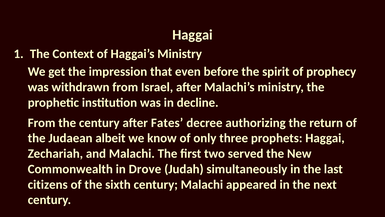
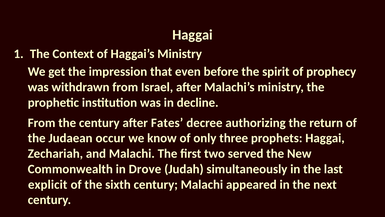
albeit: albeit -> occur (110, 138)
citizens: citizens -> explicit (48, 184)
